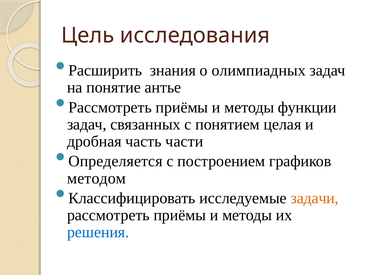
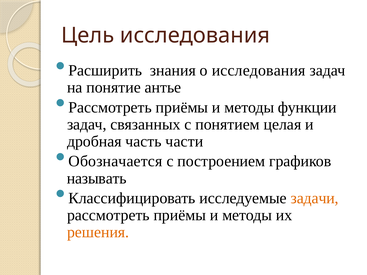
о олимпиадных: олимпиадных -> исследования (259, 71)
Определяется: Определяется -> Обозначается (115, 161)
методом: методом -> называть (97, 178)
решения colour: blue -> orange (98, 232)
